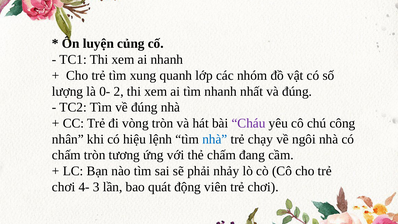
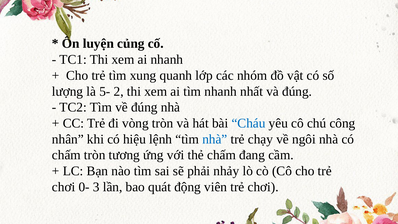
0-: 0- -> 5- (105, 91)
Cháu colour: purple -> blue (249, 123)
4-: 4- -> 0- (84, 187)
